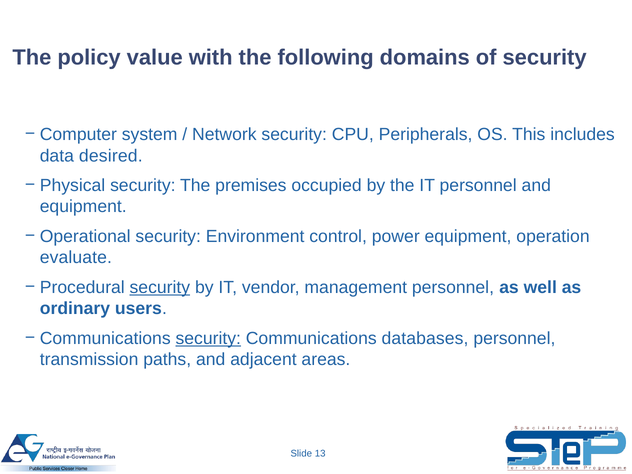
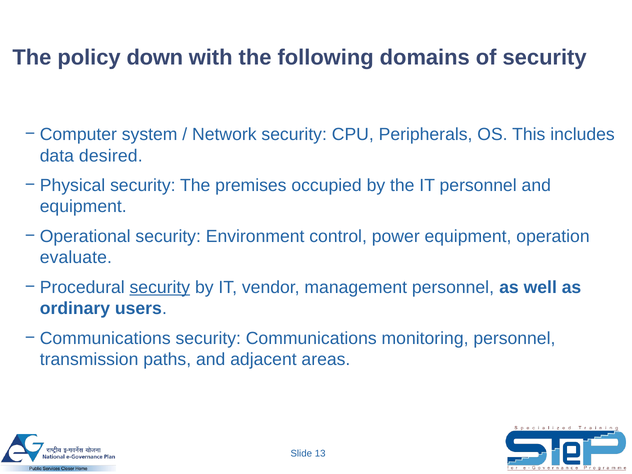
value: value -> down (155, 58)
security underline: present -> none (208, 338)
databases: databases -> monitoring (425, 338)
